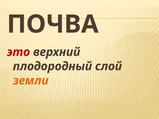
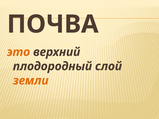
это colour: red -> orange (18, 52)
